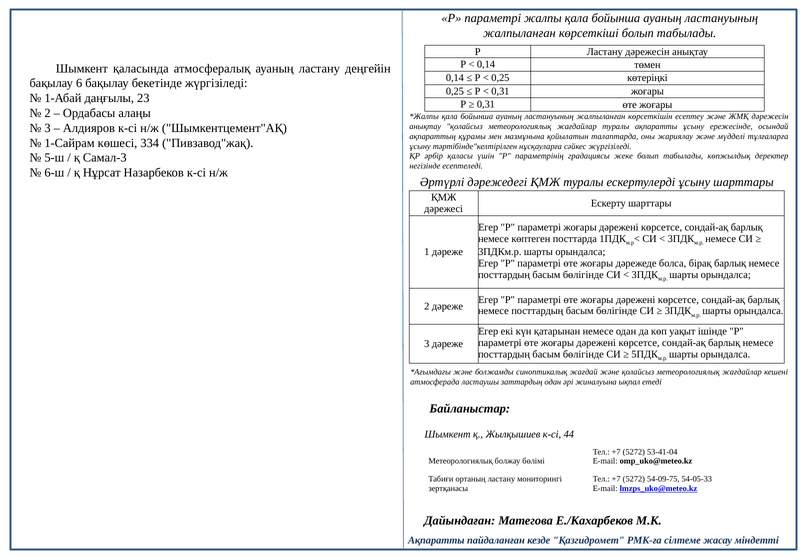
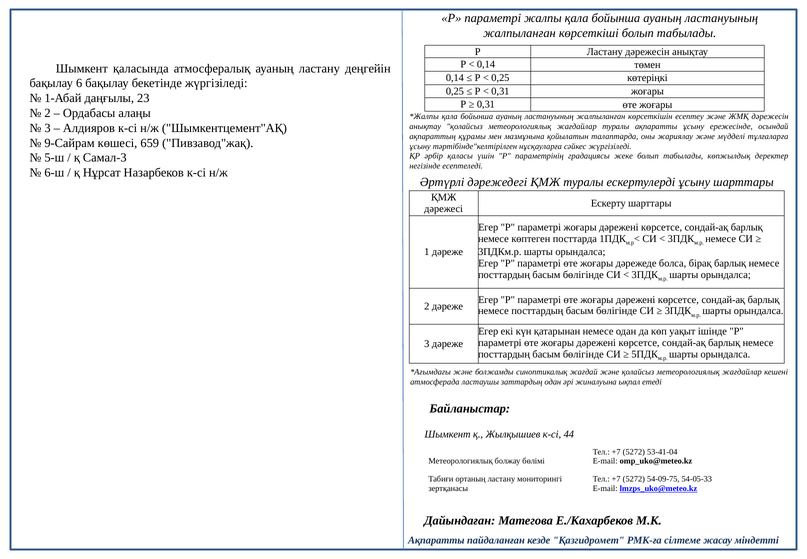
1-Сайрам: 1-Сайрам -> 9-Сайрам (70, 143)
334: 334 -> 659 (150, 143)
